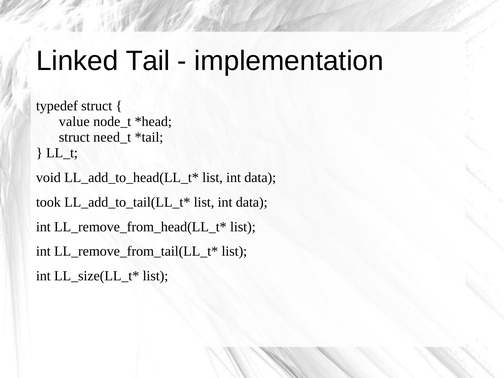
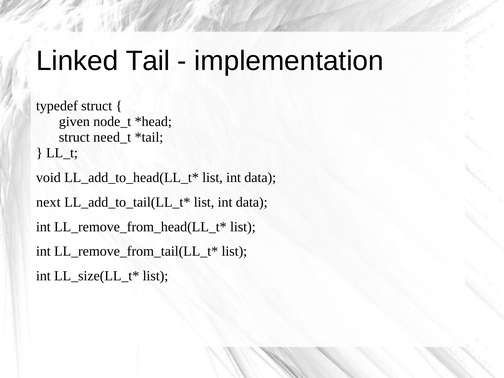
value: value -> given (74, 122)
took: took -> next (48, 202)
